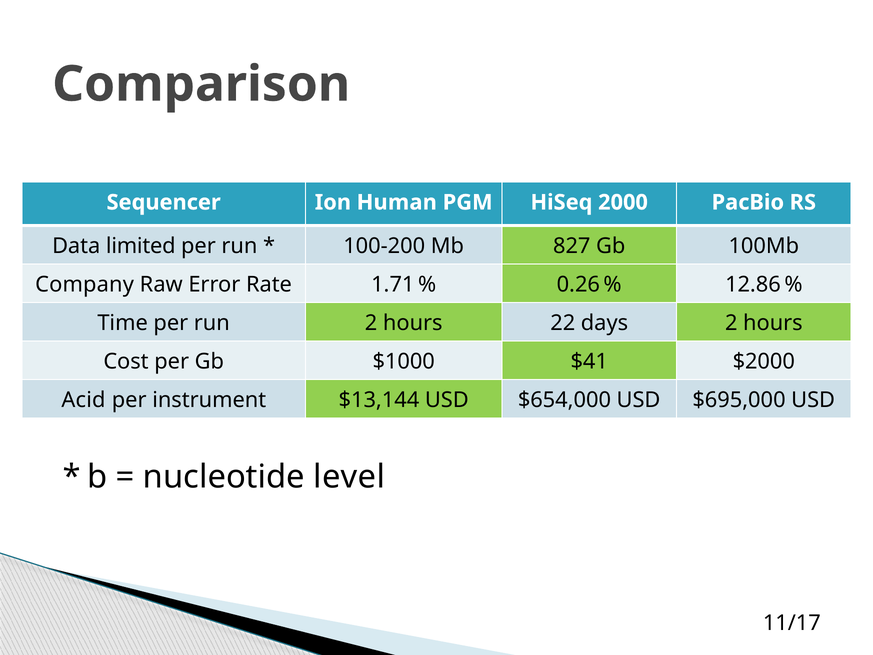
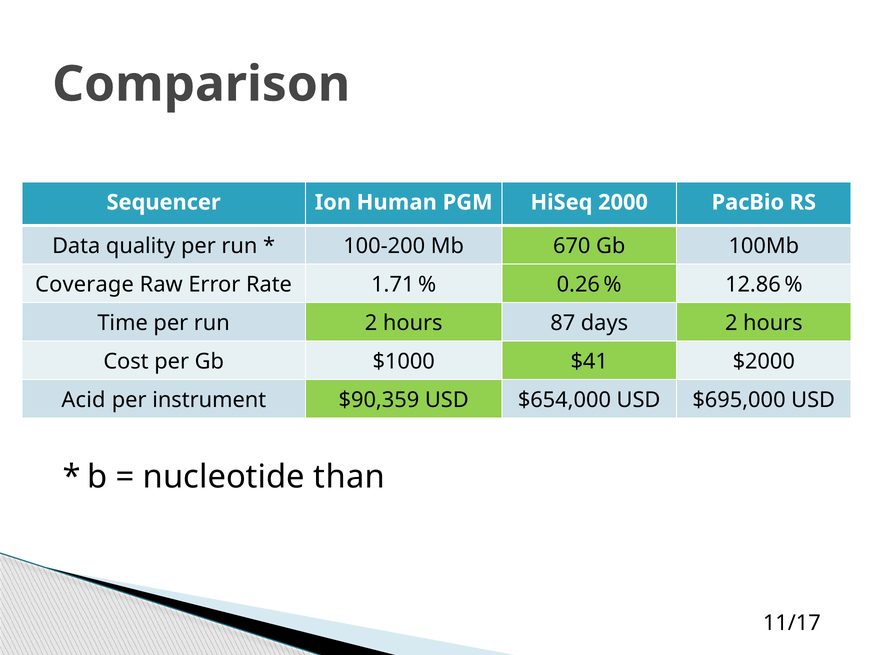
limited: limited -> quality (141, 246)
827: 827 -> 670 (572, 246)
Company: Company -> Coverage (85, 284)
22: 22 -> 87 (563, 323)
$13,144: $13,144 -> $90,359 (379, 400)
level: level -> than (349, 477)
